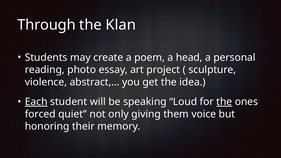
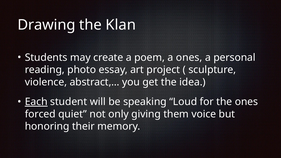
Through: Through -> Drawing (47, 25)
a head: head -> ones (189, 58)
the underline: present -> none (224, 102)
